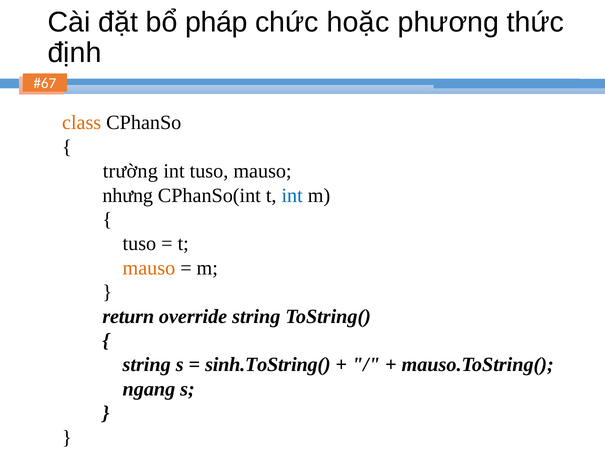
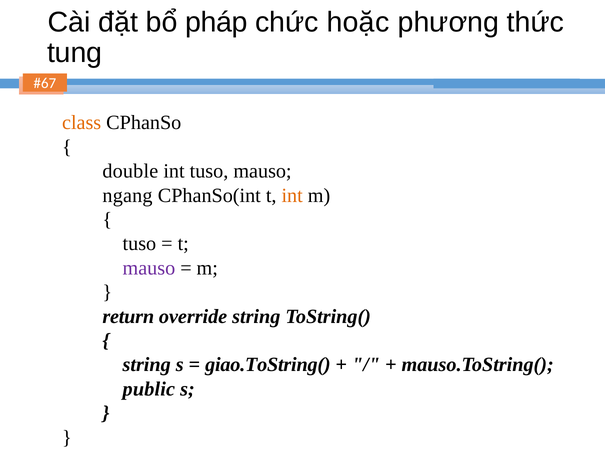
định: định -> tung (75, 53)
trường: trường -> double (130, 171)
nhưng: nhưng -> ngang (128, 195)
int colour: blue -> orange (292, 195)
mauso colour: orange -> purple (149, 268)
sinh.ToString(: sinh.ToString( -> giao.ToString( (268, 365)
ngang: ngang -> public (149, 389)
